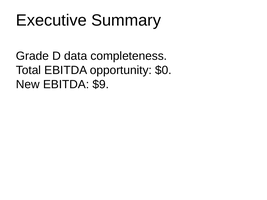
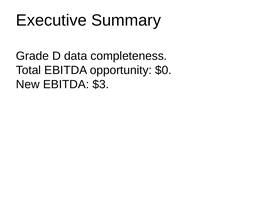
$9: $9 -> $3 (101, 84)
